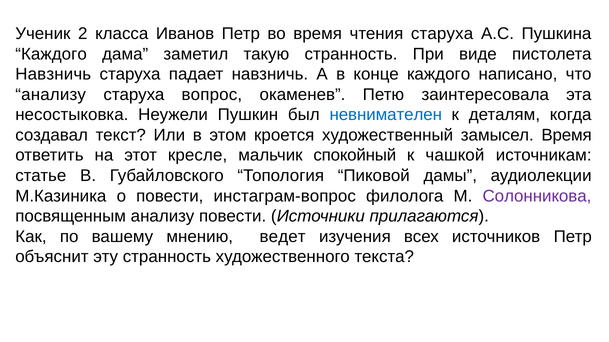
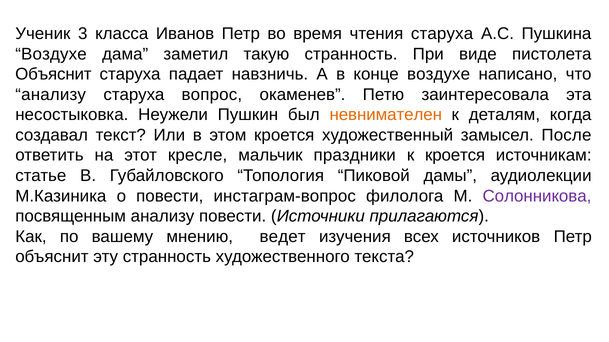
2: 2 -> 3 (83, 34)
Каждого: Каждого -> Воздухе (51, 54)
Навзничь: Навзничь -> Объяснит (53, 74)
конце каждого: каждого -> воздухе (439, 74)
невнимателен colour: blue -> orange (386, 115)
замысел Время: Время -> После (566, 135)
спокойный: спокойный -> праздники (355, 156)
к чашкой: чашкой -> кроется (455, 156)
